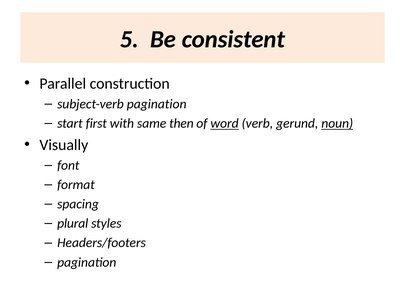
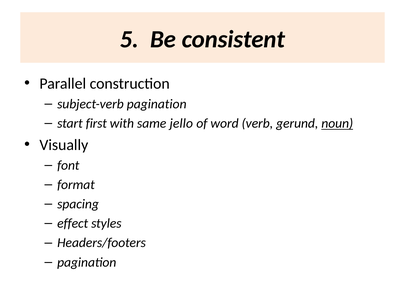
then: then -> jello (181, 123)
word underline: present -> none (225, 123)
plural: plural -> effect (73, 223)
